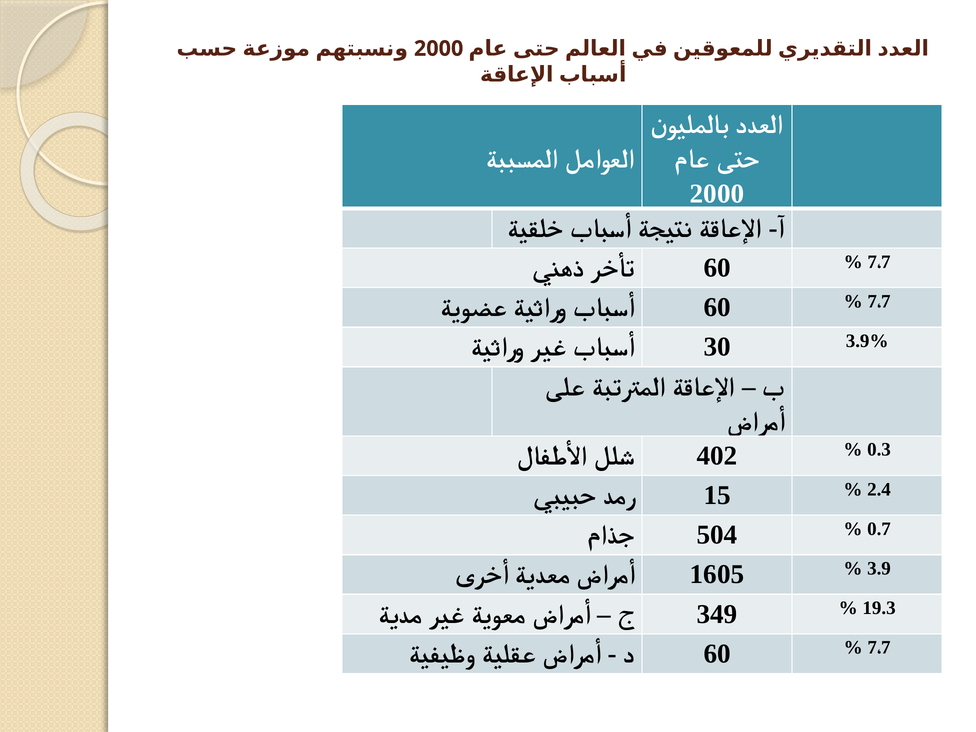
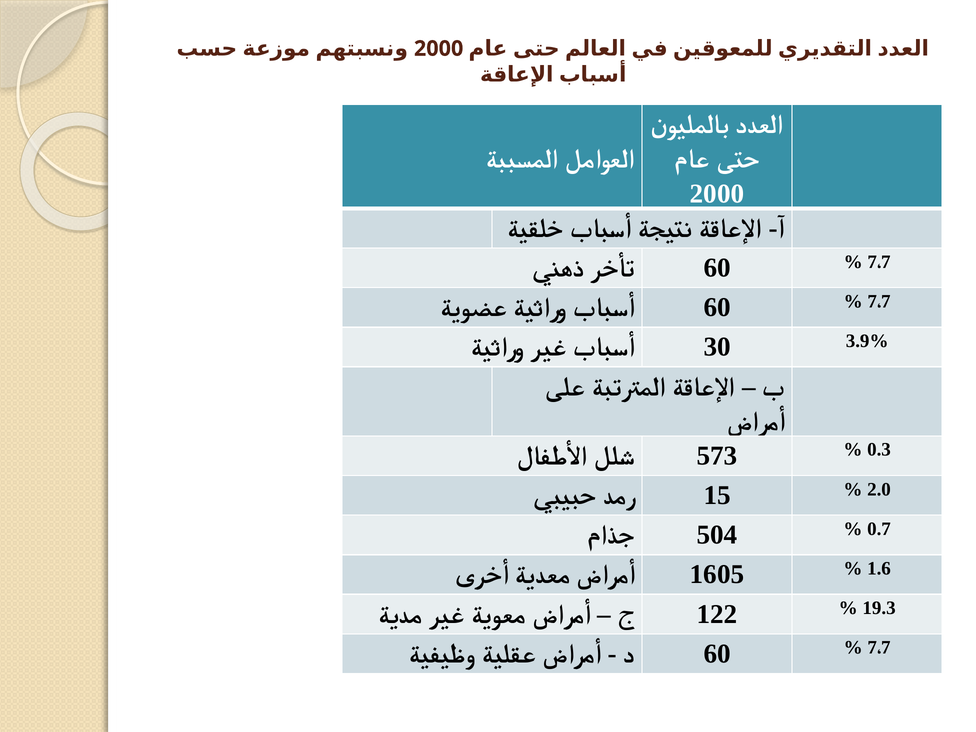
402: 402 -> 573 (717, 456)
2.4: 2.4 -> 2.0 (879, 489)
3.9: 3.9 -> 1.6 (879, 568)
349: 349 -> 122 (717, 614)
